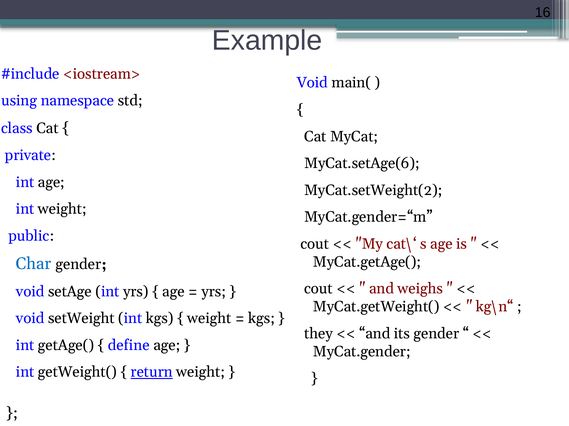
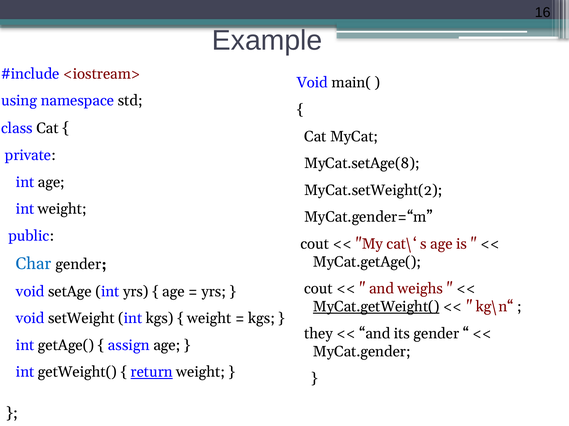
MyCat.setAge(6: MyCat.setAge(6 -> MyCat.setAge(8 (362, 164)
MyCat.getWeight( underline: none -> present (376, 307)
define: define -> assign (129, 346)
